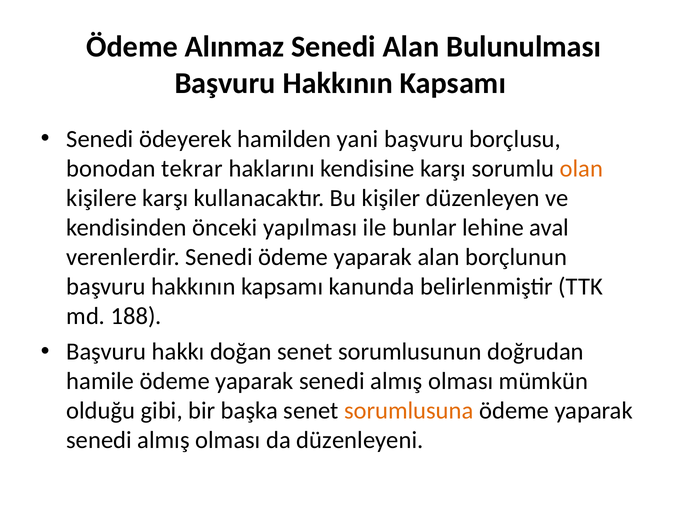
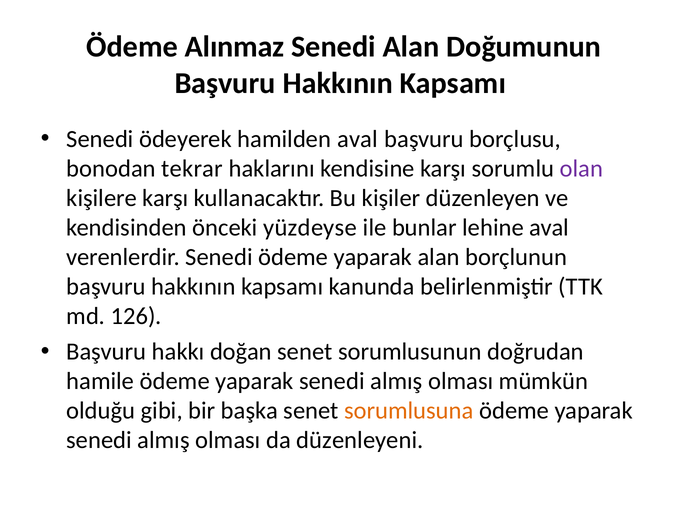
Bulunulması: Bulunulması -> Doğumunun (524, 47)
hamilden yani: yani -> aval (358, 139)
olan colour: orange -> purple (581, 169)
yapılması: yapılması -> yüzdeyse (310, 228)
188: 188 -> 126 (136, 316)
